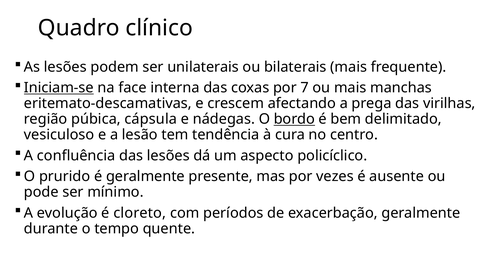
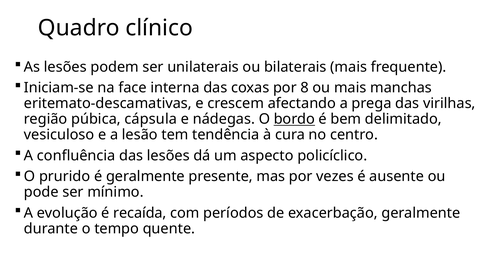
Iniciam-se underline: present -> none (59, 88)
7: 7 -> 8 (305, 88)
cloreto: cloreto -> recaída (140, 213)
